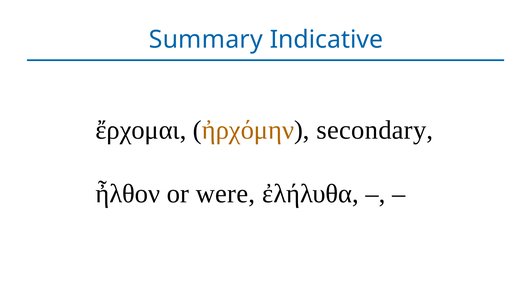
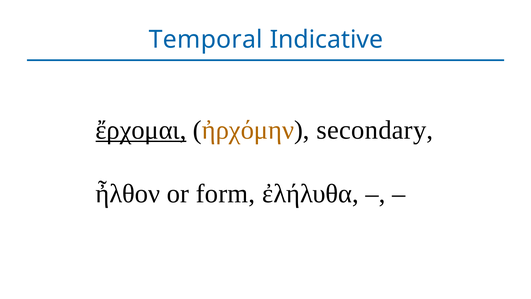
Summary: Summary -> Temporal (206, 39)
ἔρχομαι underline: none -> present (141, 130)
were: were -> form (225, 194)
